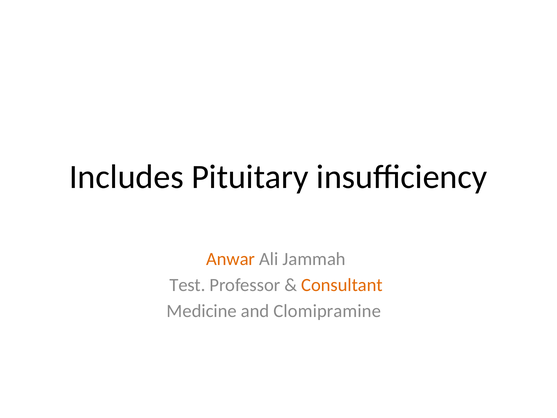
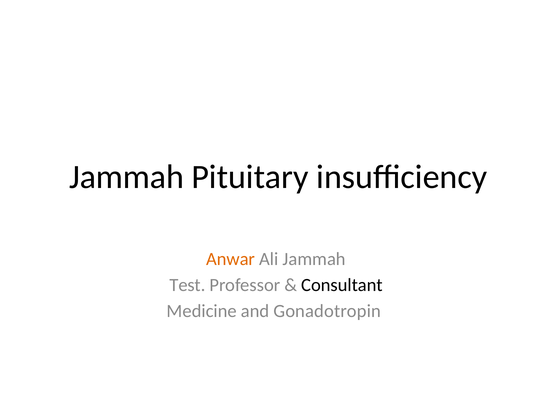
Includes: Includes -> Jammah (126, 177)
Consultant colour: orange -> black (342, 285)
Clomipramine: Clomipramine -> Gonadotropin (327, 311)
